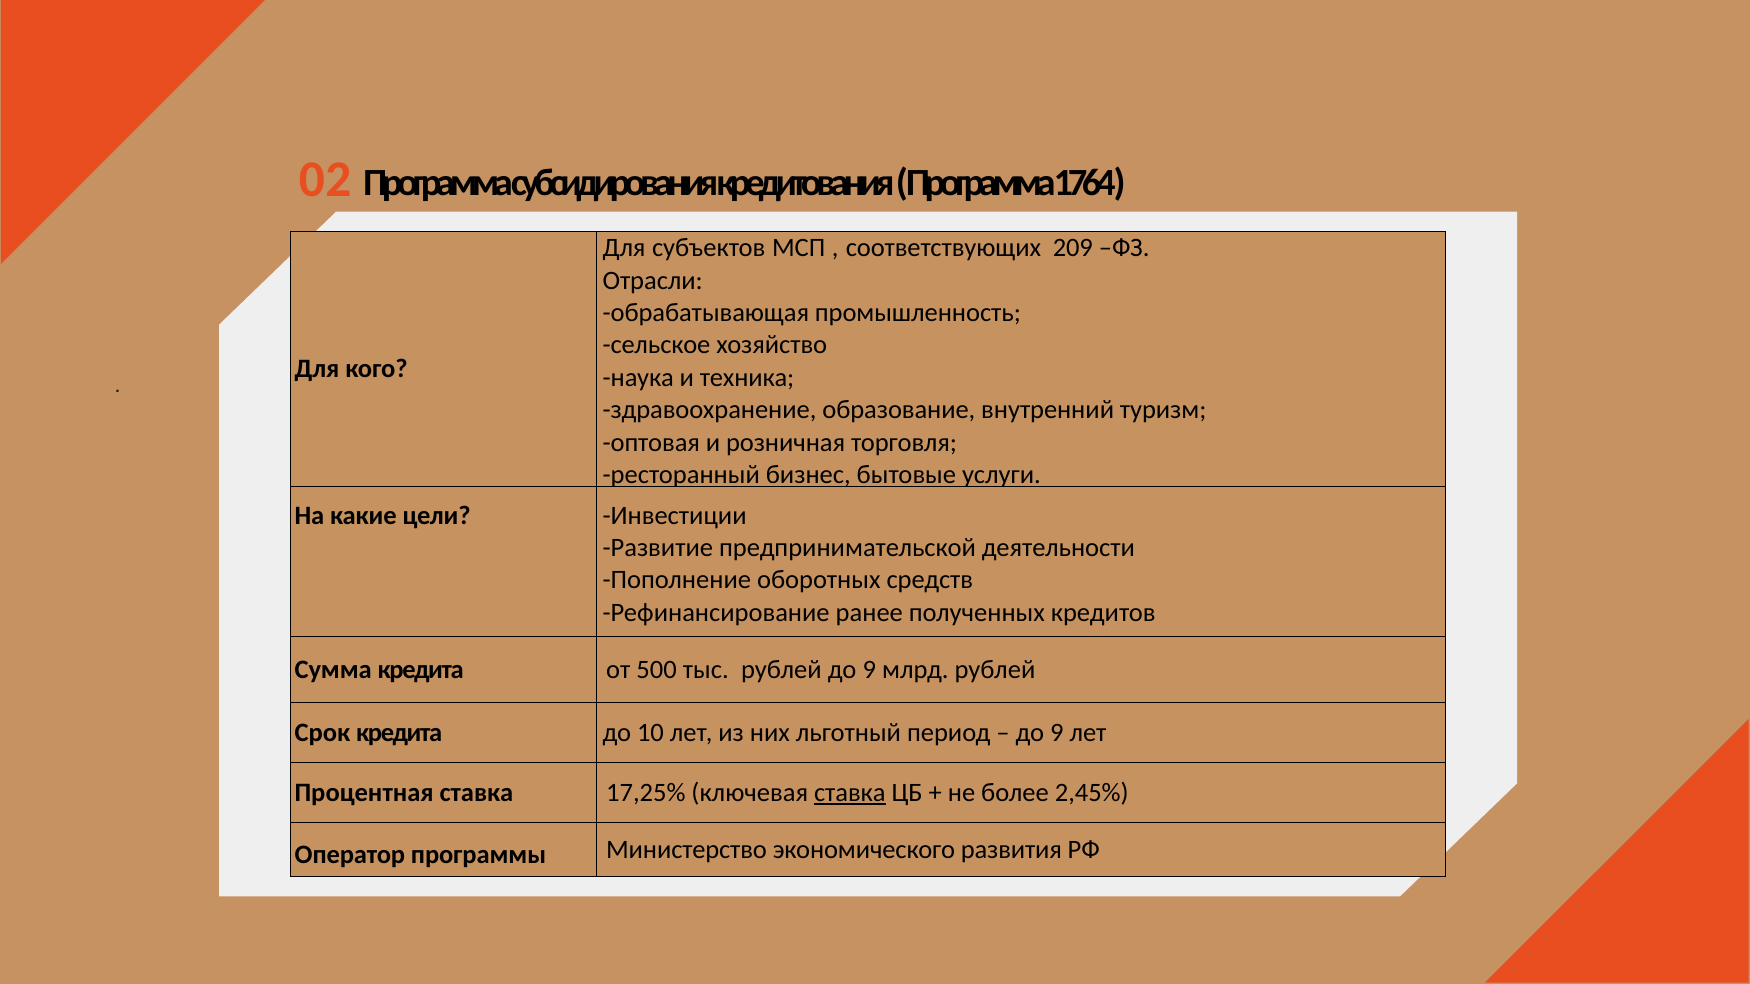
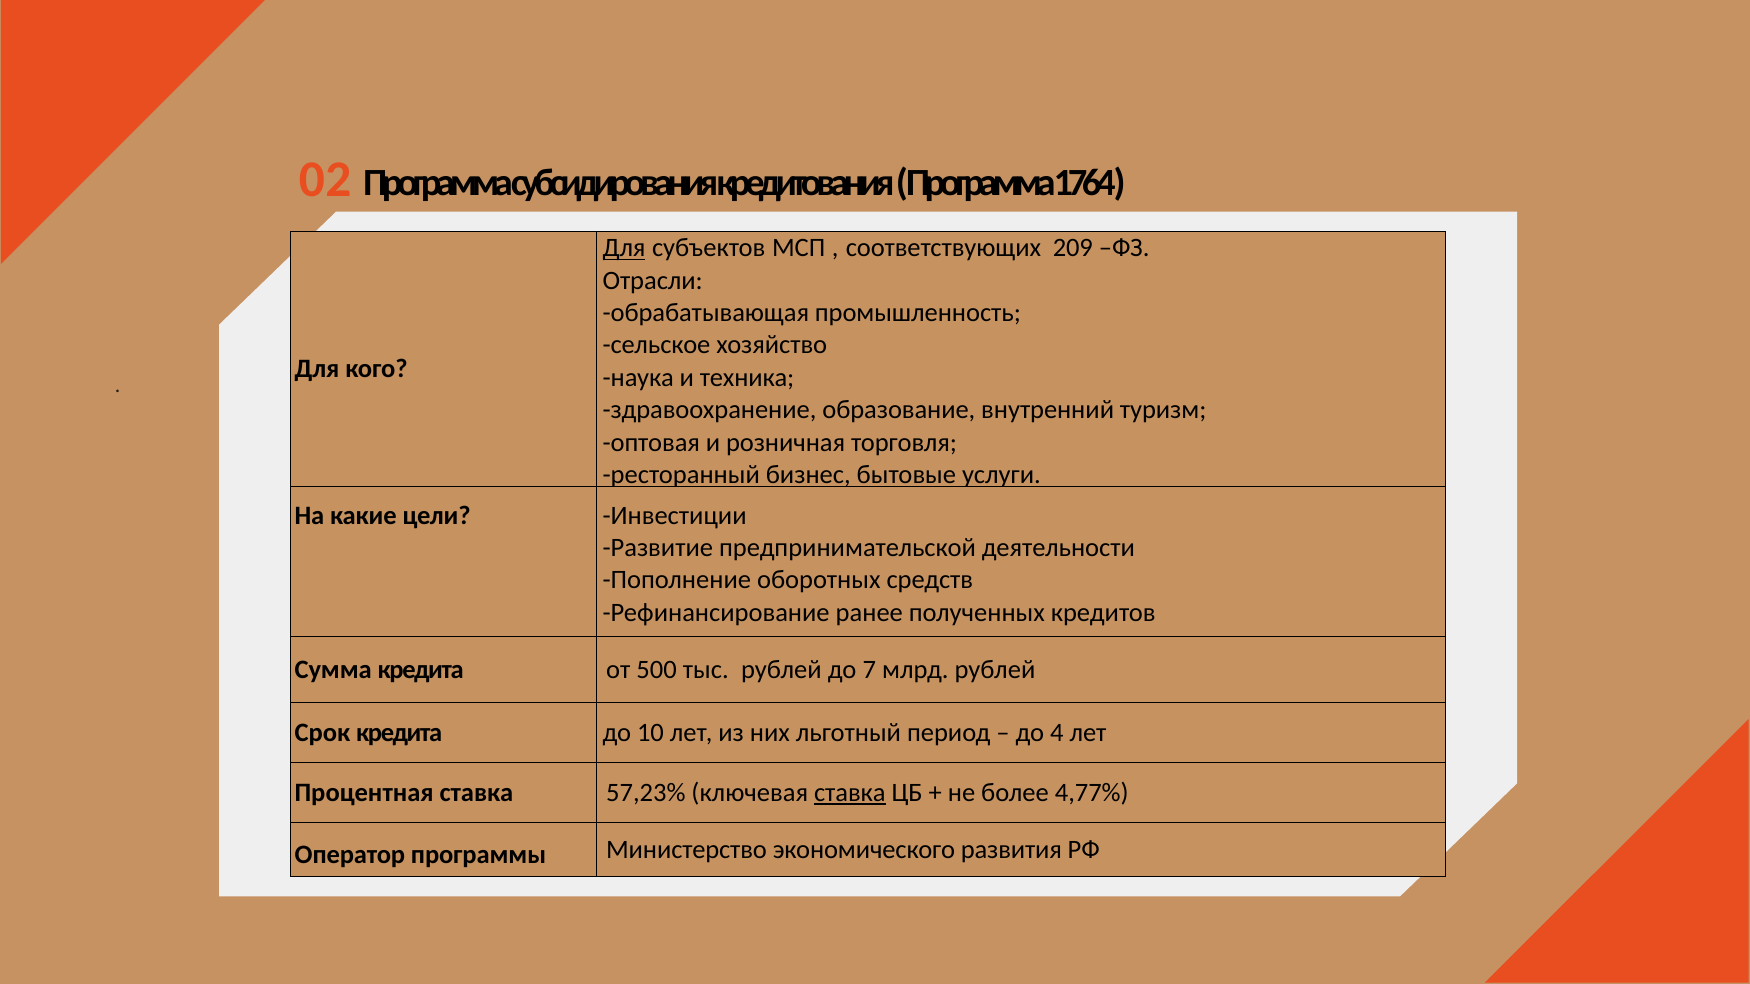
Для underline: none -> present (624, 248)
рублей до 9: 9 -> 7 (869, 670)
9: 9 -> 4 (1057, 733)
17,25%: 17,25% -> 57,23% (646, 793)
2,45%: 2,45% -> 4,77% (1092, 793)
